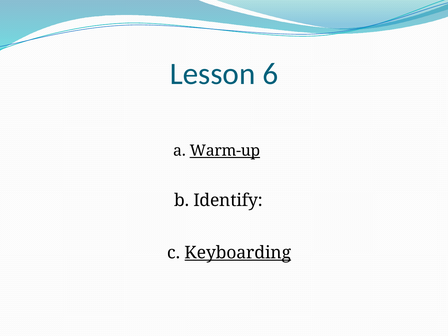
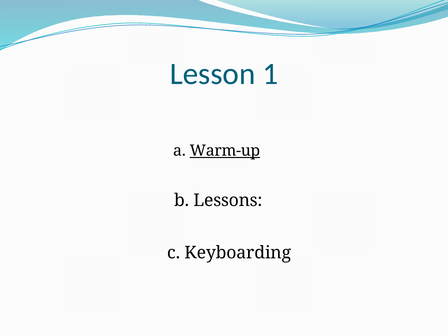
6: 6 -> 1 (270, 74)
Identify: Identify -> Lessons (228, 201)
Keyboarding underline: present -> none (238, 253)
